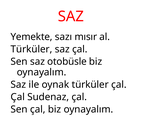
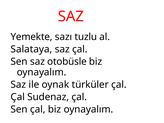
mısır: mısır -> tuzlu (86, 37)
Türküler: Türküler -> Salataya (31, 49)
